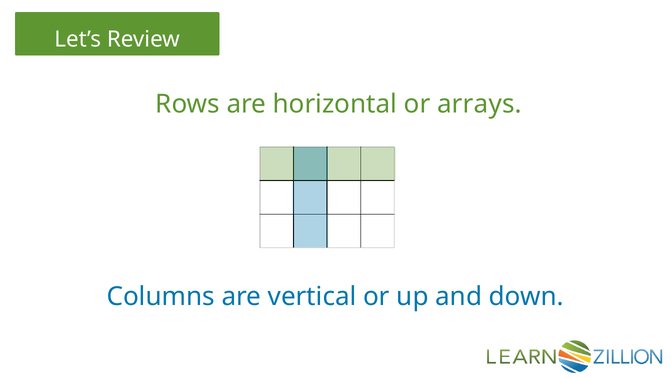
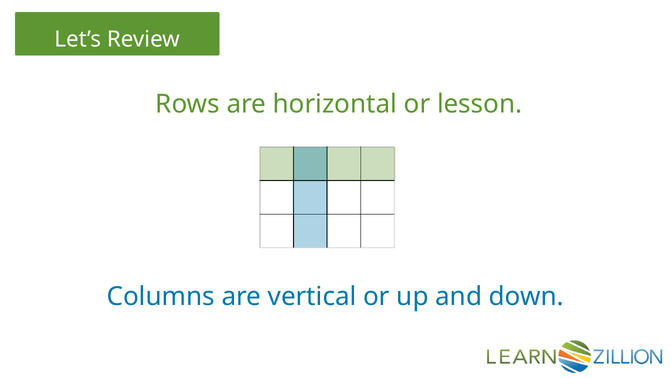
arrays: arrays -> lesson (480, 104)
